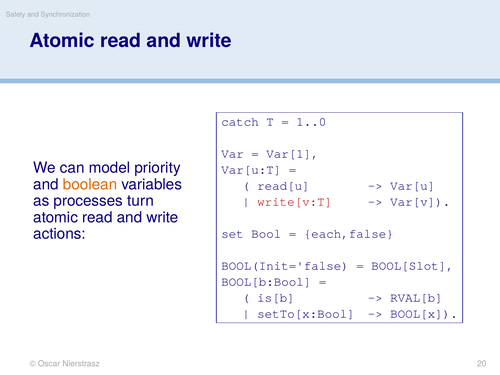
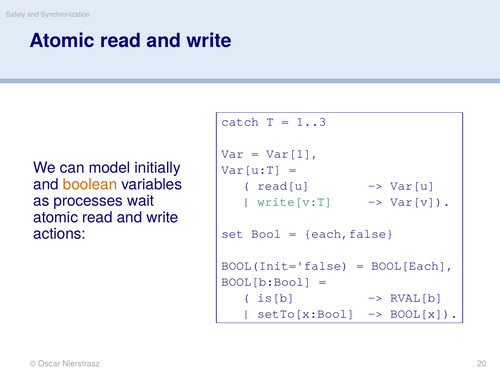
1..0: 1..0 -> 1..3 (311, 122)
priority: priority -> initially (158, 168)
turn: turn -> wait (141, 201)
write[v:T colour: red -> green (295, 202)
BOOL[Slot: BOOL[Slot -> BOOL[Each (413, 266)
